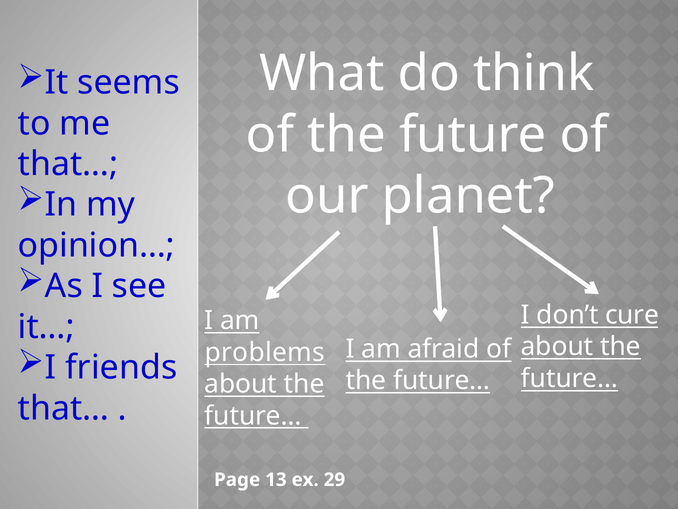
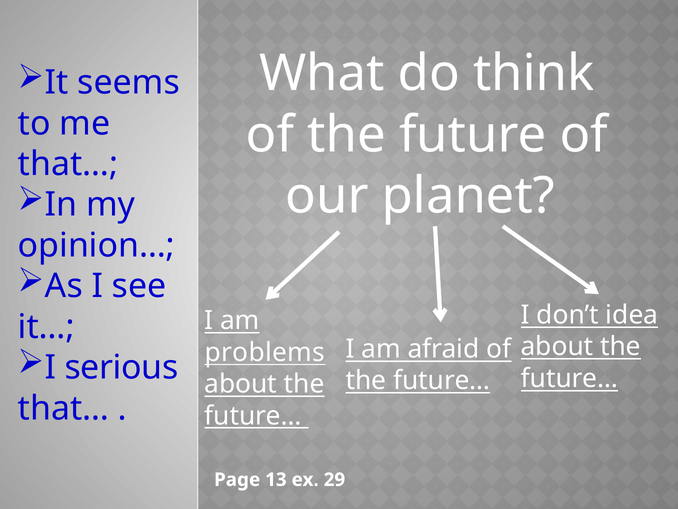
cure: cure -> idea (632, 315)
friends: friends -> serious (121, 367)
